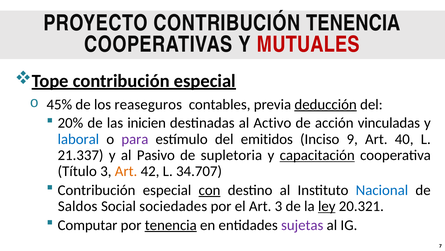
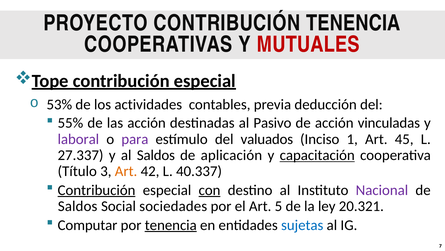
45%: 45% -> 53% (59, 104)
reaseguros: reaseguros -> actividades (148, 104)
deducción underline: present -> none (326, 104)
20%: 20% -> 55% (70, 123)
las inicien: inicien -> acción (147, 123)
Activo: Activo -> Pasivo (272, 123)
laboral colour: blue -> purple (78, 139)
emitidos: emitidos -> valuados (267, 139)
9: 9 -> 1 (352, 139)
40: 40 -> 45 (404, 139)
21.337: 21.337 -> 27.337 (81, 155)
al Pasivo: Pasivo -> Saldos (156, 155)
supletoria: supletoria -> aplicación (231, 155)
34.707: 34.707 -> 40.337 (199, 171)
Contribución underline: none -> present (97, 190)
Nacional colour: blue -> purple (382, 190)
Art 3: 3 -> 5 (279, 206)
ley underline: present -> none (327, 206)
sujetas colour: purple -> blue (302, 224)
